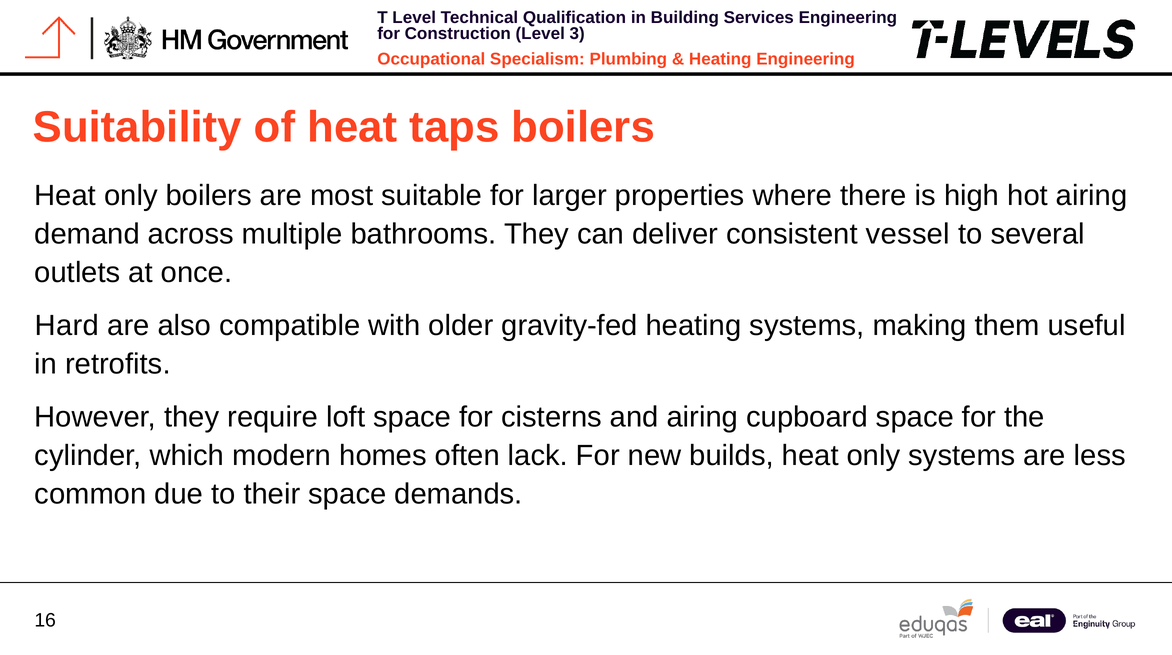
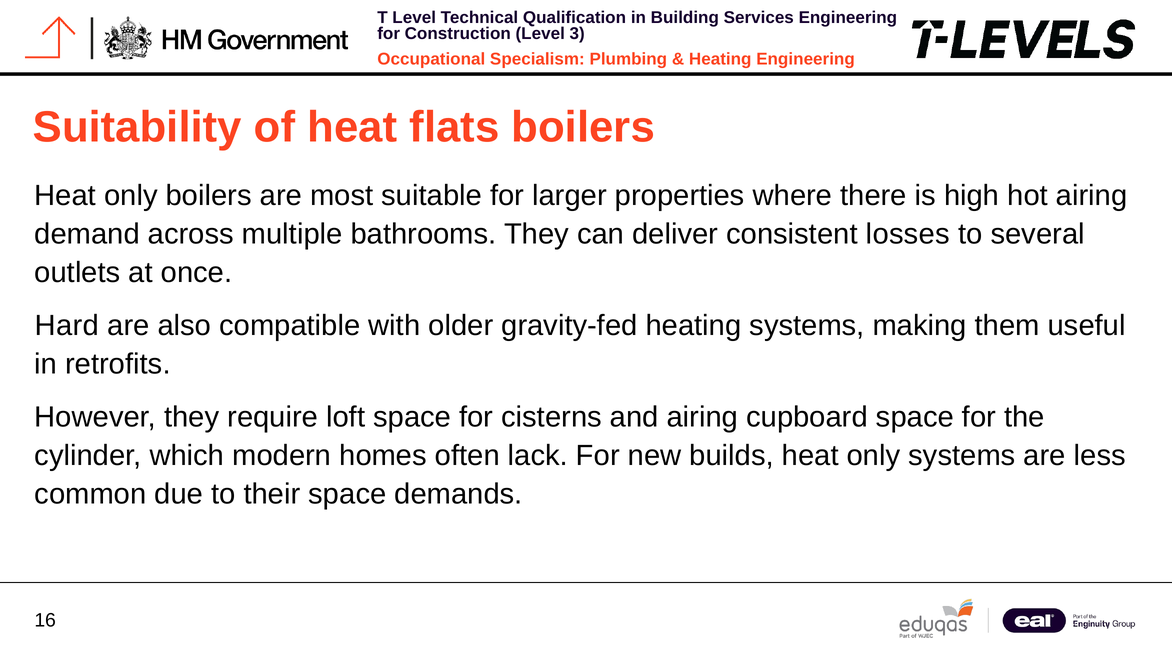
taps: taps -> flats (454, 127)
vessel: vessel -> losses (908, 234)
